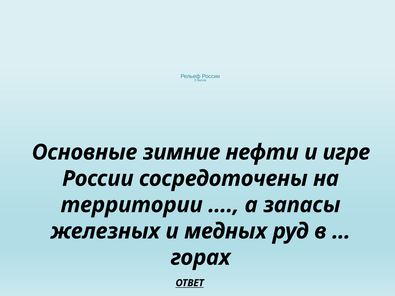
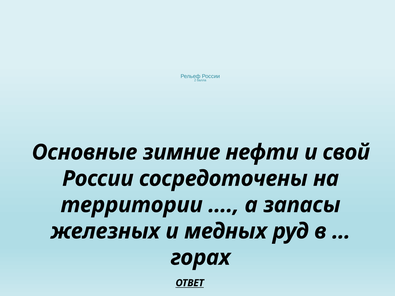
игре: игре -> свой (346, 152)
